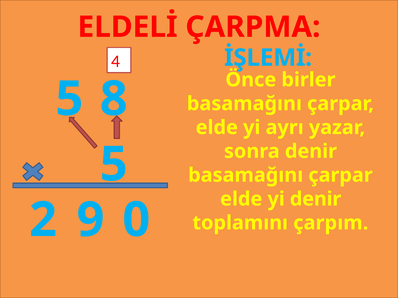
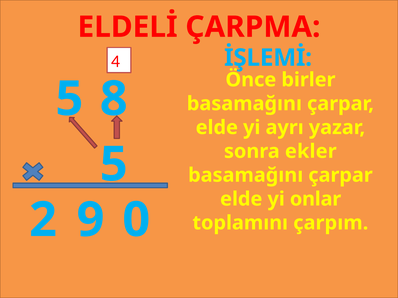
sonra denir: denir -> ekler (311, 152)
yi denir: denir -> onlar (316, 199)
